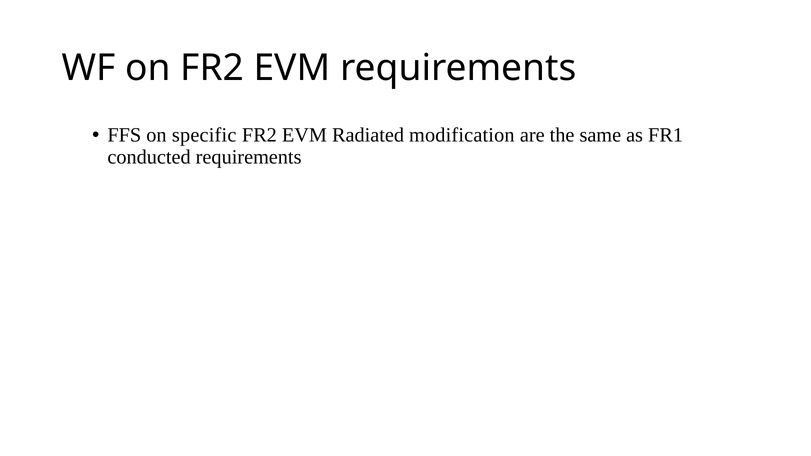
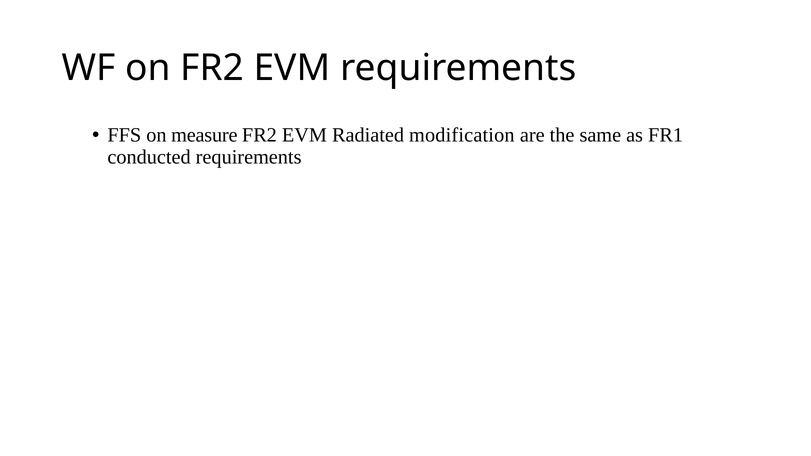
specific: specific -> measure (204, 135)
